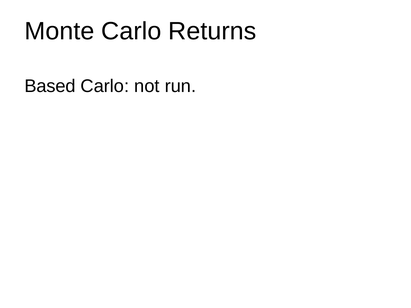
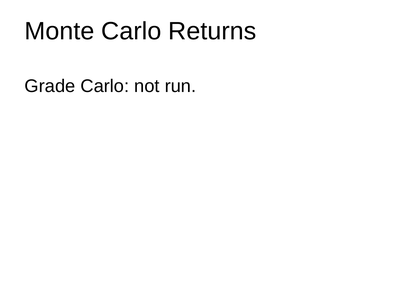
Based: Based -> Grade (50, 86)
